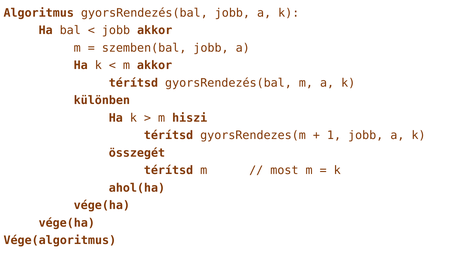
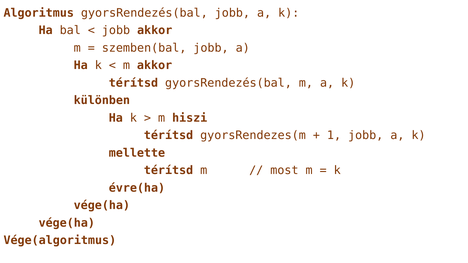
összegét: összegét -> mellette (137, 153)
ahol(ha: ahol(ha -> évre(ha (137, 188)
